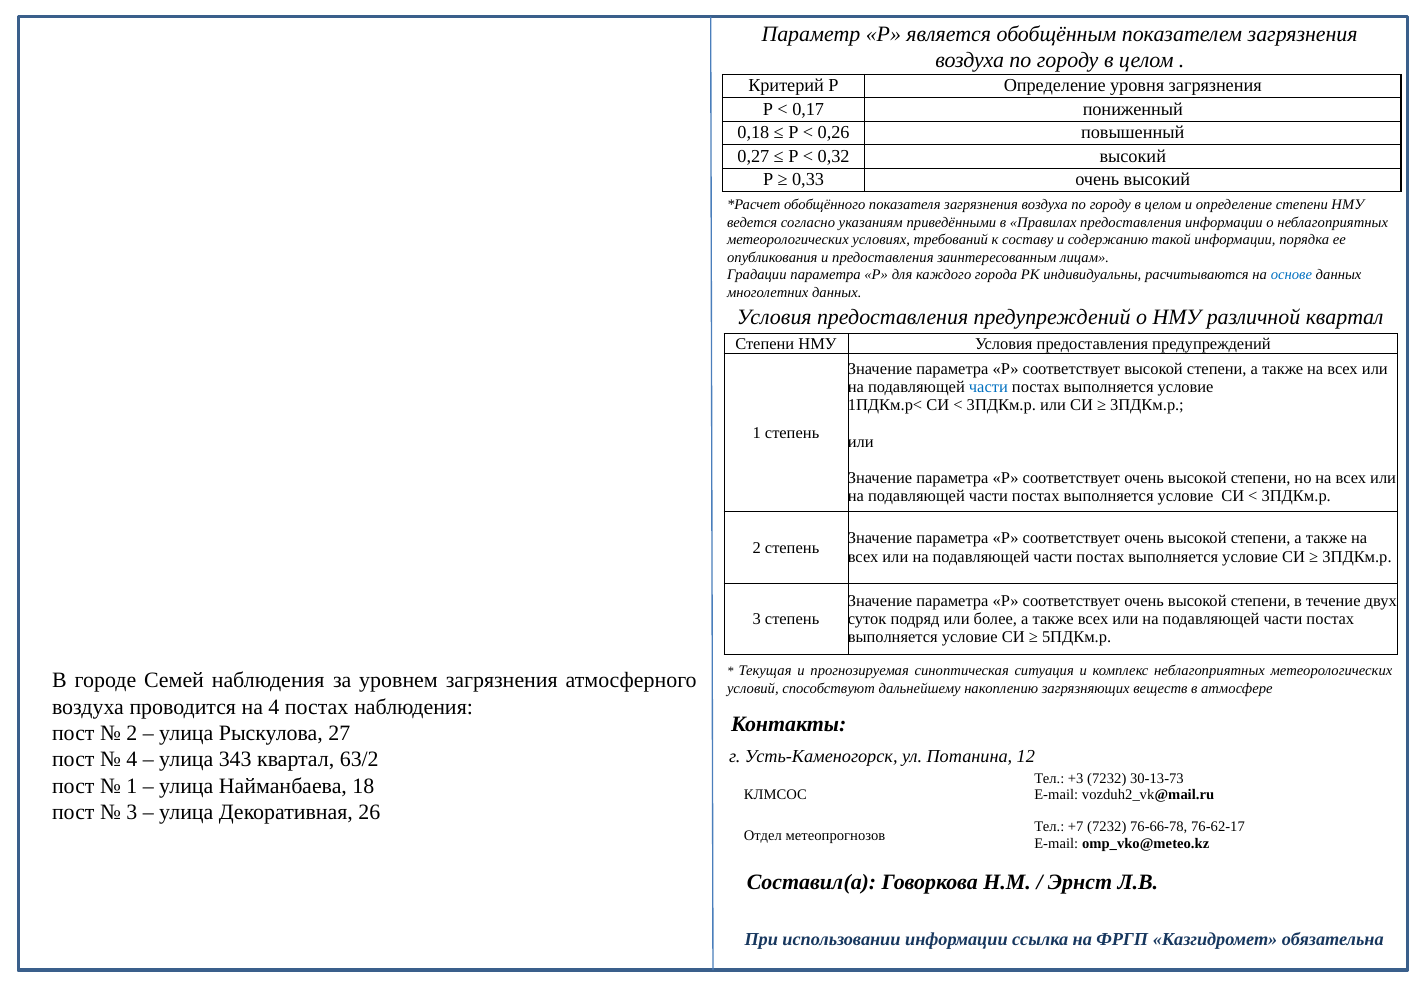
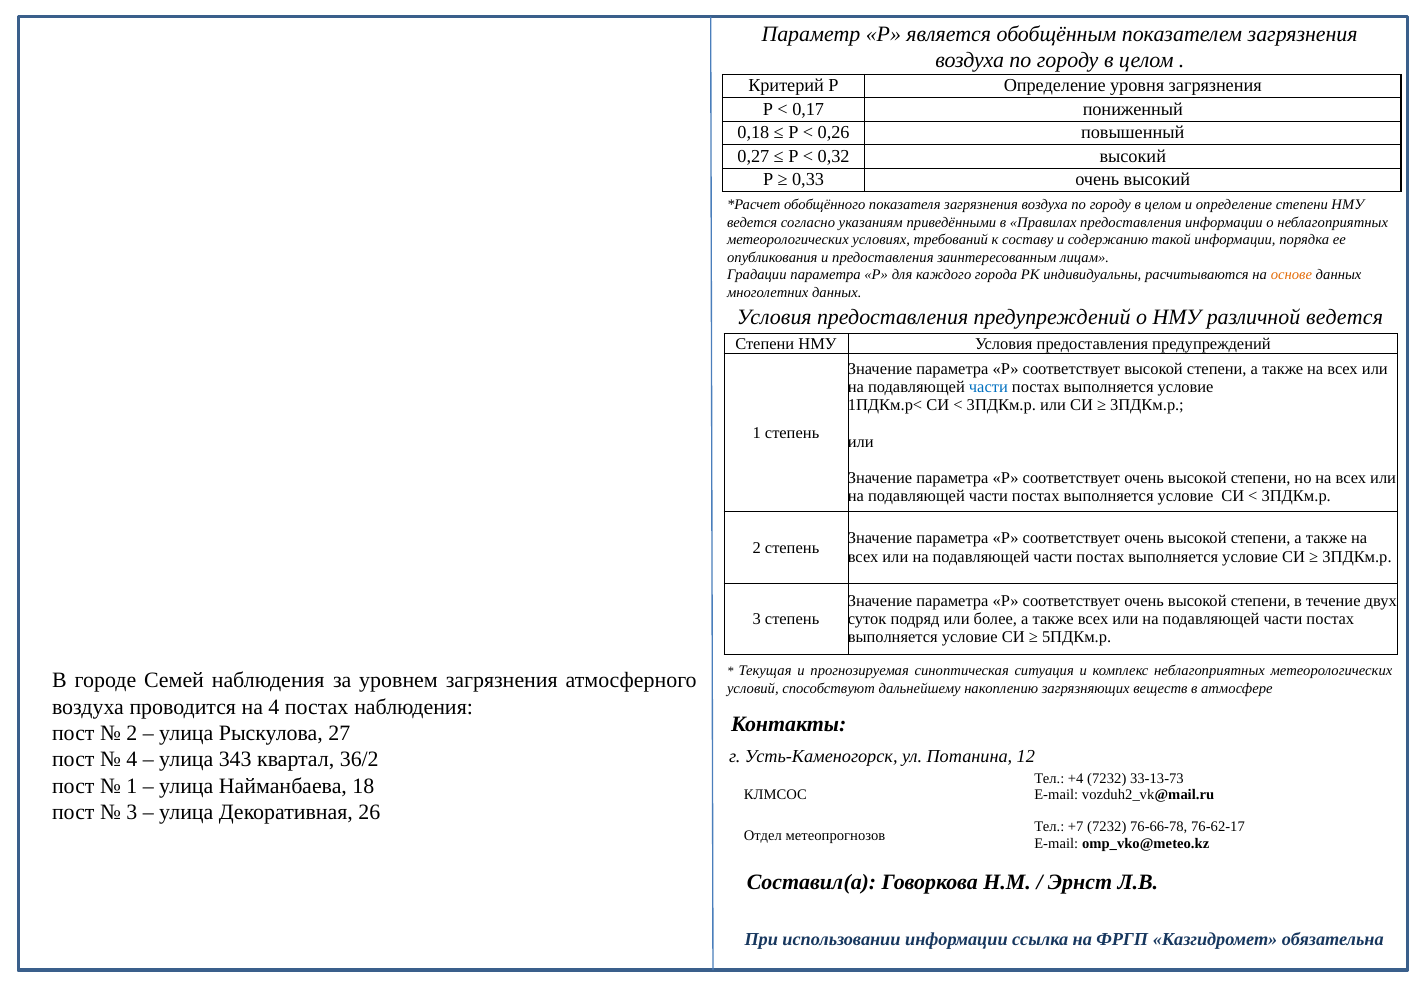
основе colour: blue -> orange (1291, 275)
различной квартал: квартал -> ведется (1345, 317)
63/2: 63/2 -> 36/2 (359, 760)
+3: +3 -> +4 (1076, 779)
30-13-73: 30-13-73 -> 33-13-73 (1157, 779)
